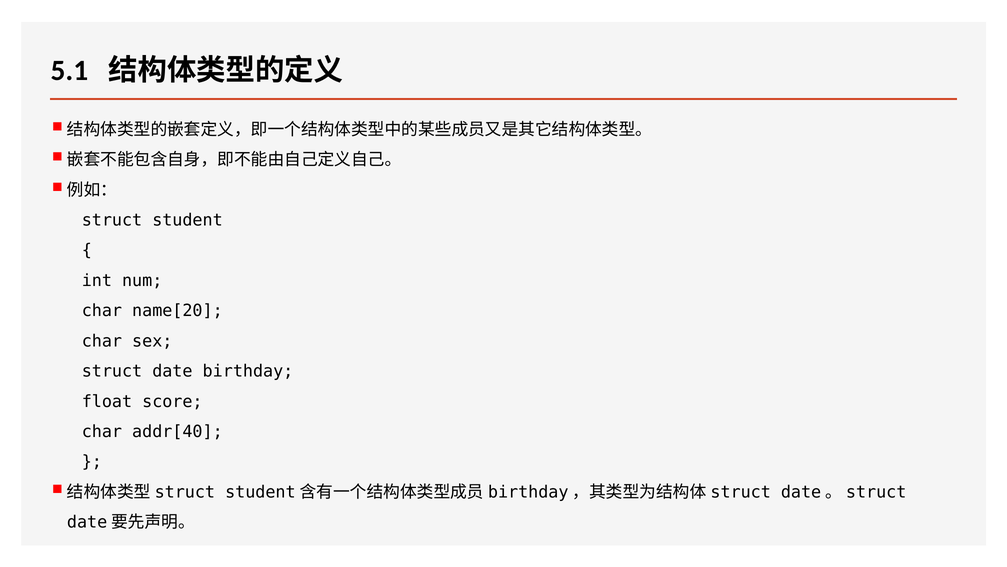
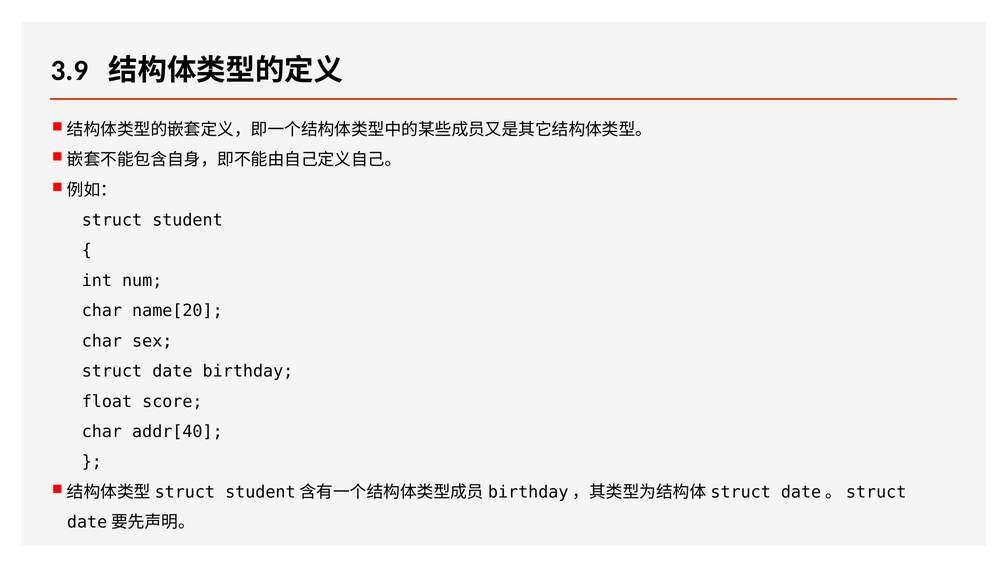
5.1: 5.1 -> 3.9 (69, 70)
